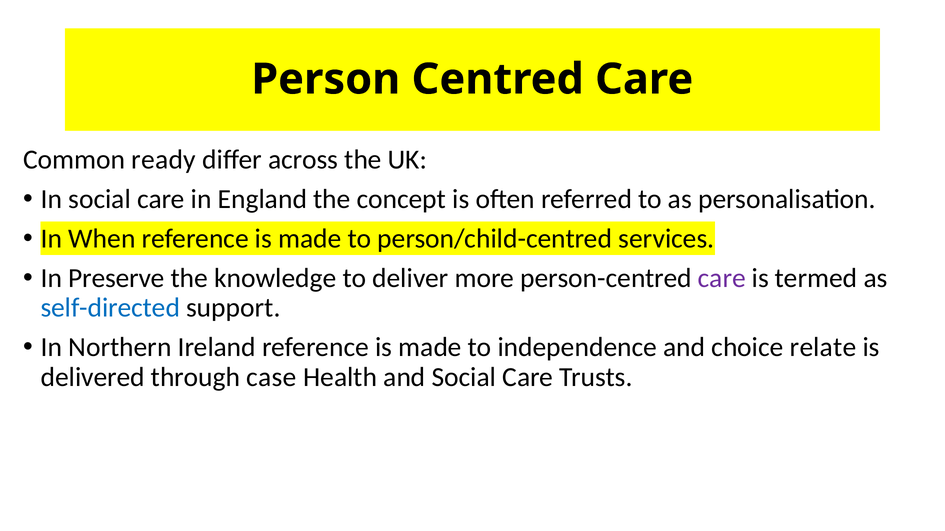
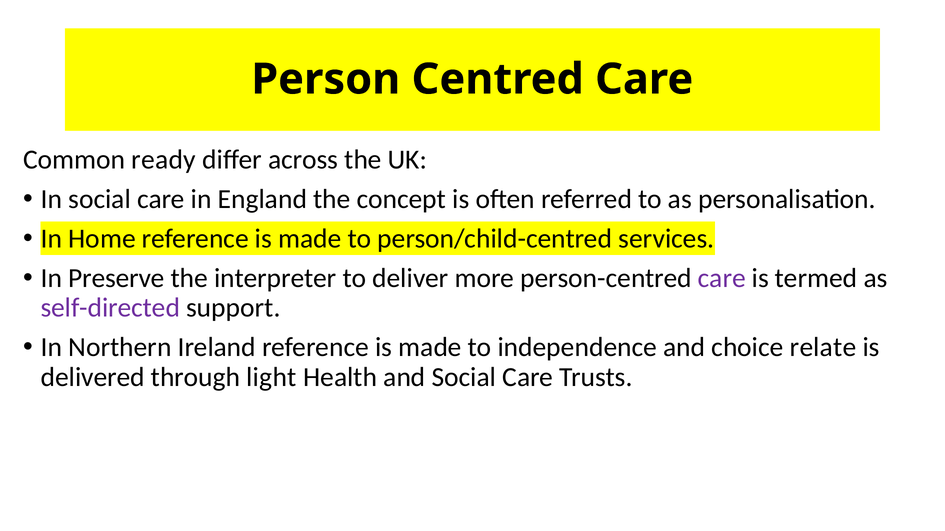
When: When -> Home (102, 239)
knowledge: knowledge -> interpreter (275, 278)
self-directed colour: blue -> purple (110, 308)
case: case -> light (271, 377)
